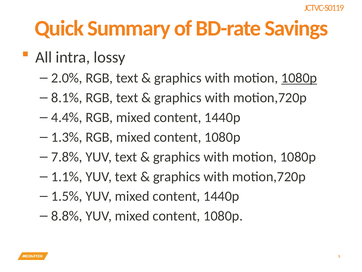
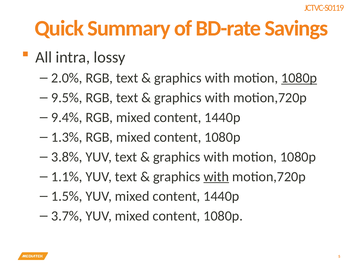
8.1%: 8.1% -> 9.5% (67, 98)
4.4%: 4.4% -> 9.4% (67, 117)
7.8%: 7.8% -> 3.8% (67, 157)
with underline: none -> present (216, 176)
8.8%: 8.8% -> 3.7% (67, 216)
